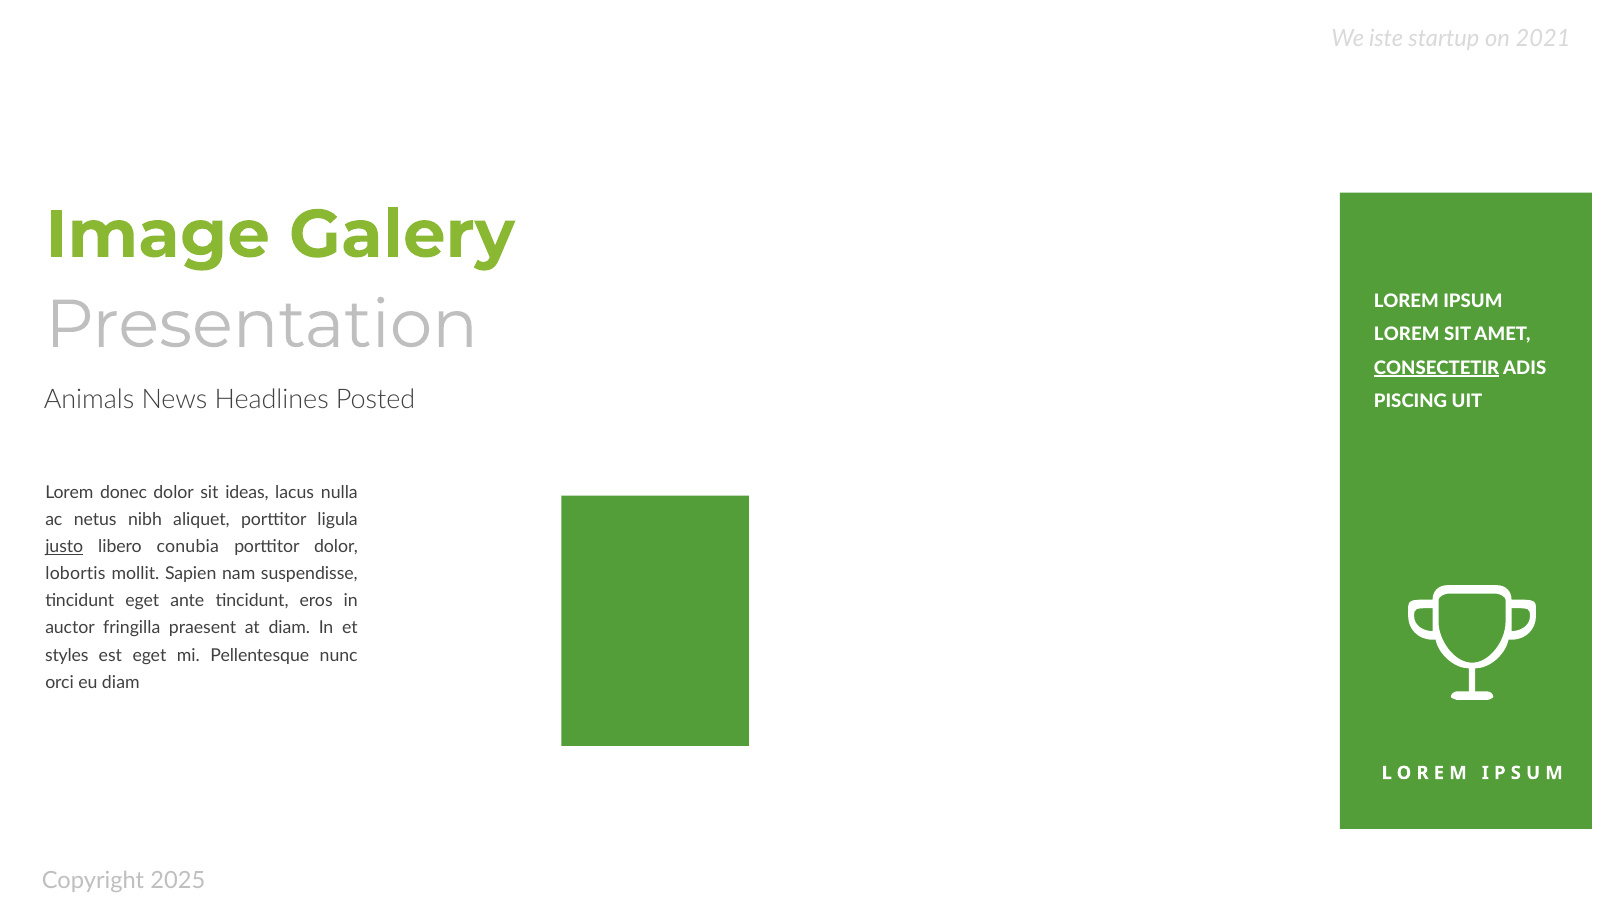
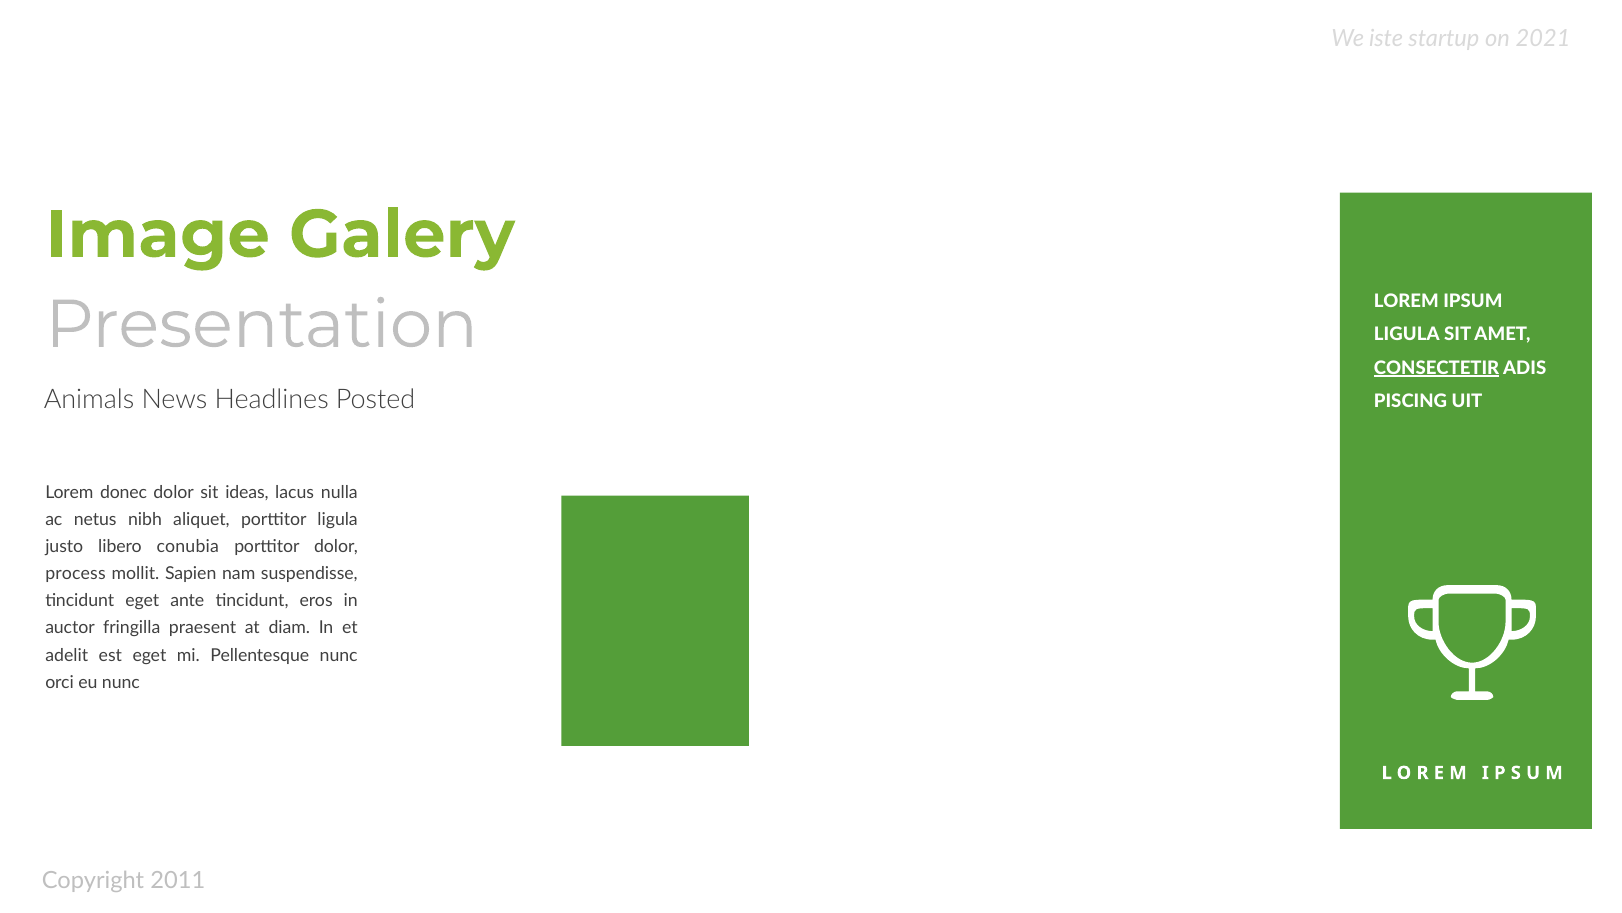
LOREM: LOREM -> LIGULA (1407, 334)
justo underline: present -> none (64, 547)
lobortis: lobortis -> process (75, 574)
styles: styles -> adelit (67, 655)
eu diam: diam -> nunc (121, 682)
2025: 2025 -> 2011 (178, 880)
